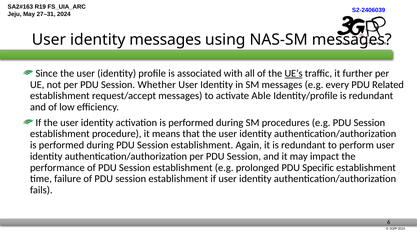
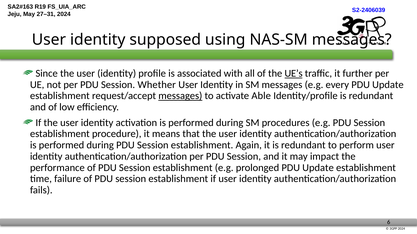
identity messages: messages -> supposed (165, 40)
every PDU Related: Related -> Update (388, 85)
messages underline: none -> present (180, 96)
prolonged PDU Specific: Specific -> Update (318, 168)
